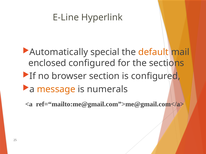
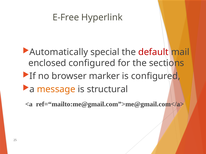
E-Line: E-Line -> E-Free (66, 17)
default colour: orange -> red (153, 52)
section: section -> marker (104, 76)
numerals: numerals -> structural (107, 89)
